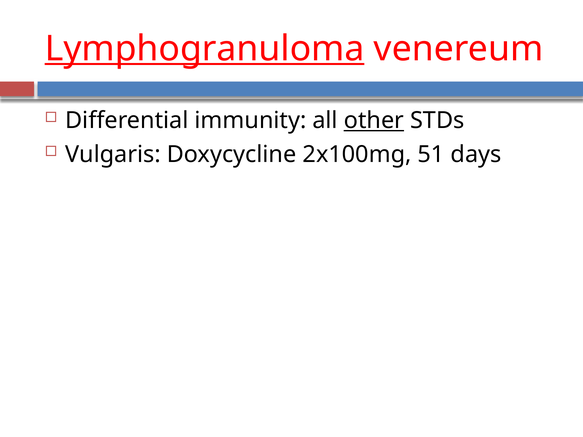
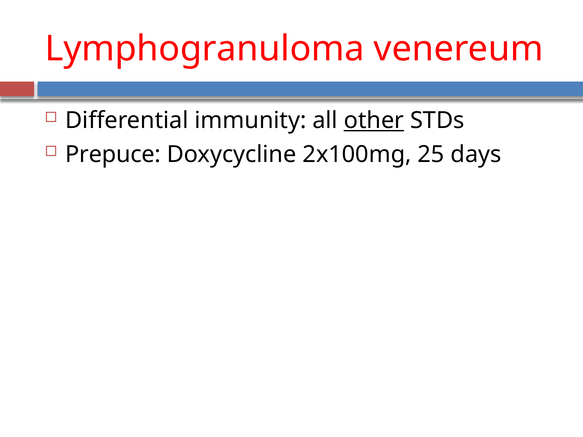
Lymphogranuloma underline: present -> none (205, 49)
Vulgaris: Vulgaris -> Prepuce (113, 154)
51: 51 -> 25 (431, 154)
